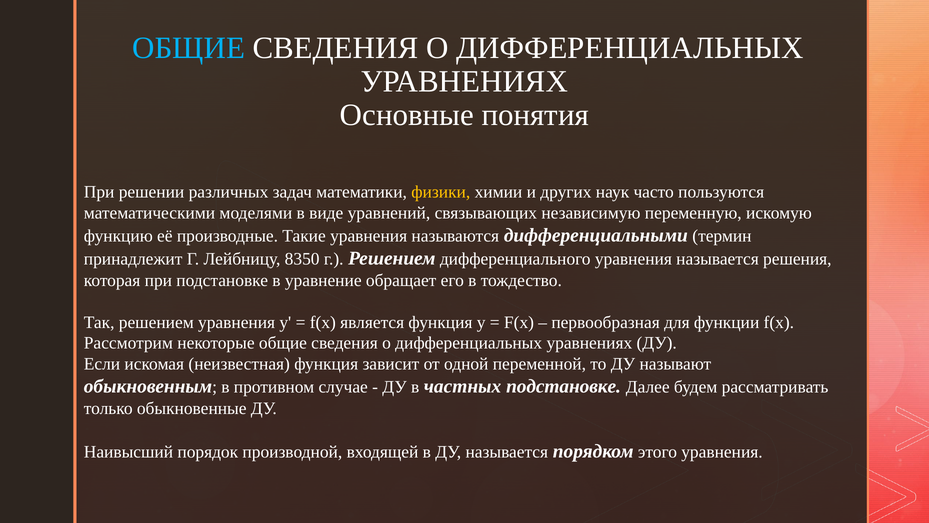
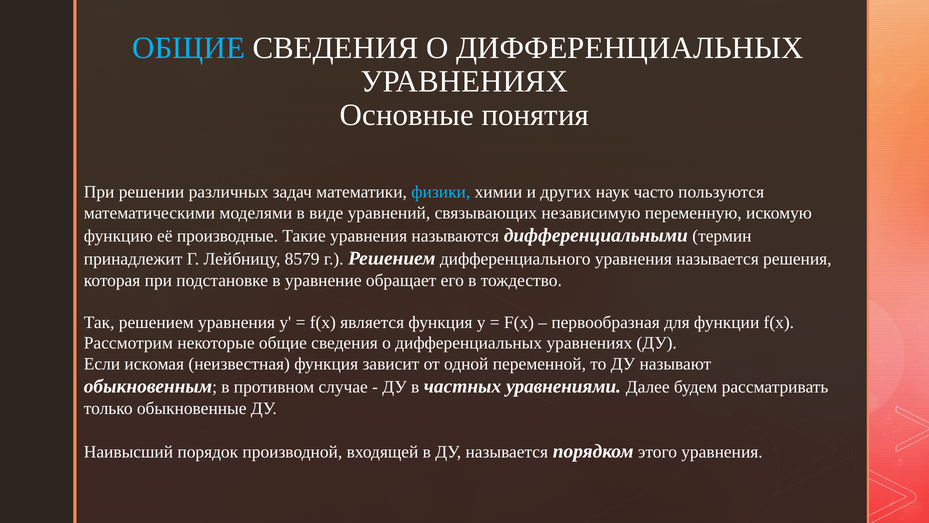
физики colour: yellow -> light blue (441, 192)
8350: 8350 -> 8579 (302, 259)
частных подстановке: подстановке -> уравнениями (564, 386)
